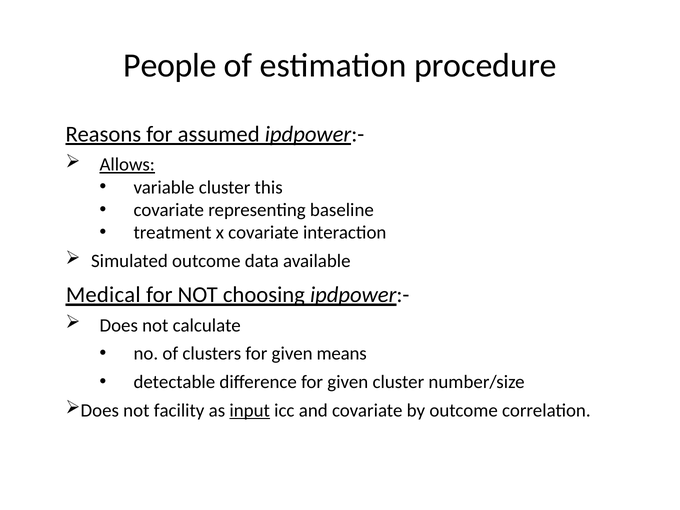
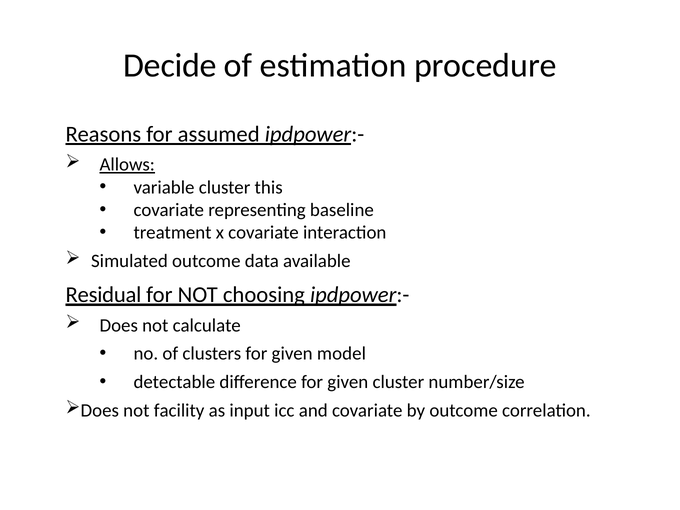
People: People -> Decide (170, 65)
Medical: Medical -> Residual (103, 295)
means: means -> model (341, 354)
input underline: present -> none (250, 410)
